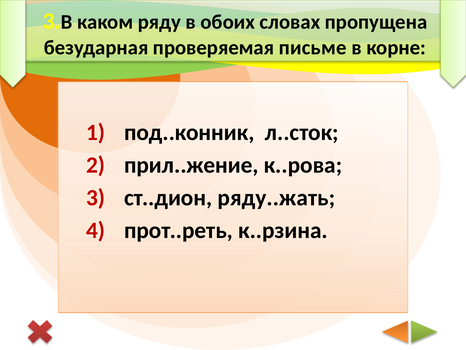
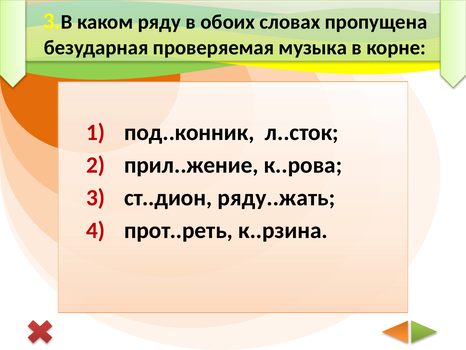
письме: письме -> музыка (313, 47)
